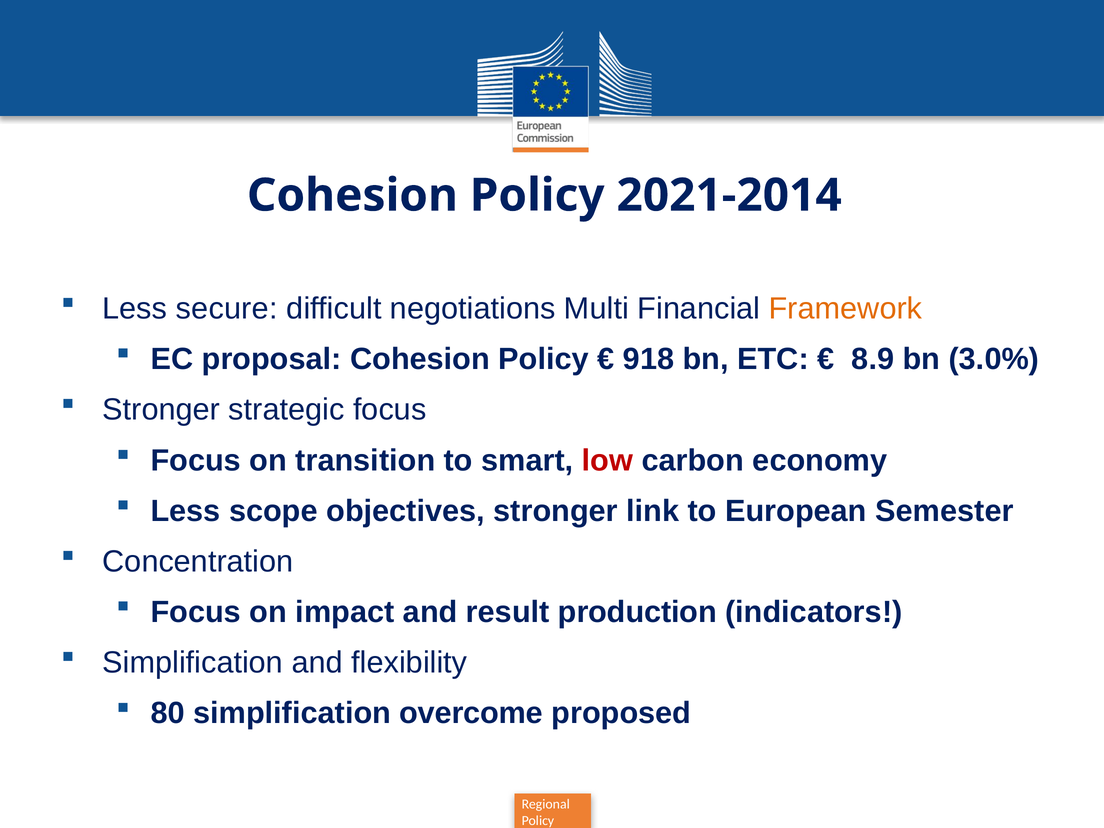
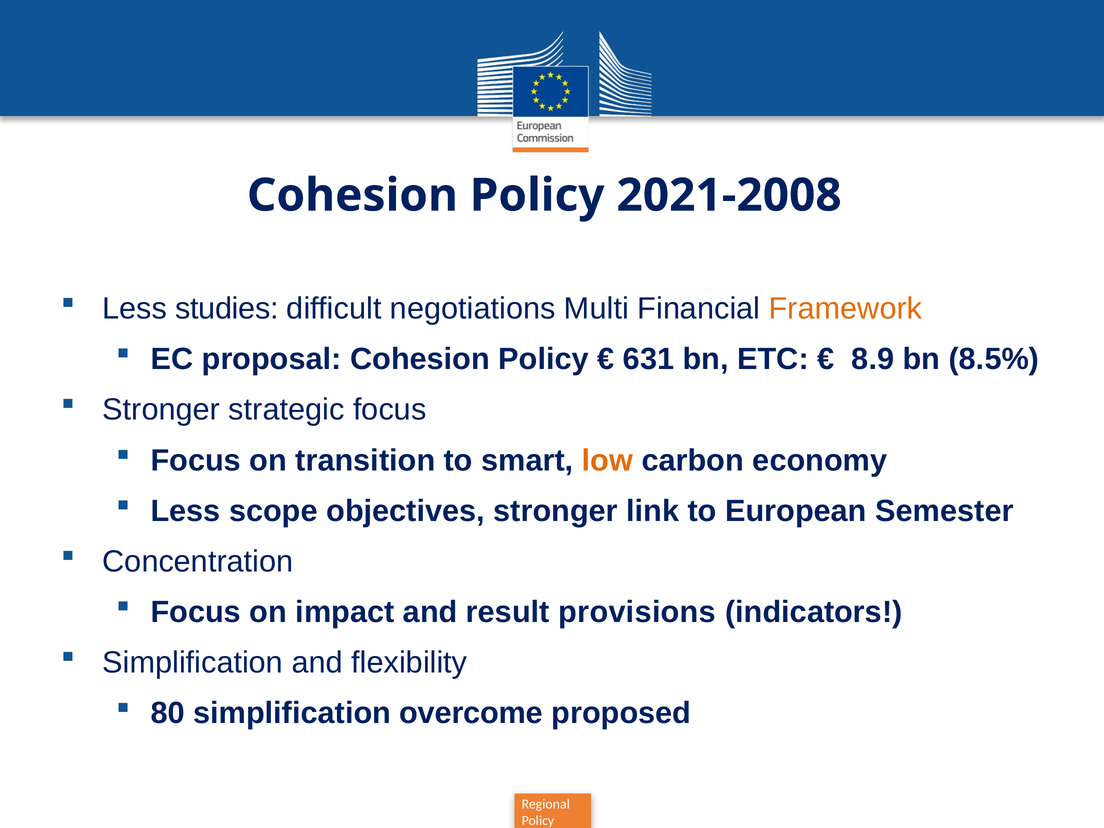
2021-2014: 2021-2014 -> 2021-2008 (729, 195)
secure: secure -> studies (227, 309)
918: 918 -> 631 (649, 359)
3.0%: 3.0% -> 8.5% (994, 359)
low colour: red -> orange (607, 460)
production: production -> provisions (637, 612)
